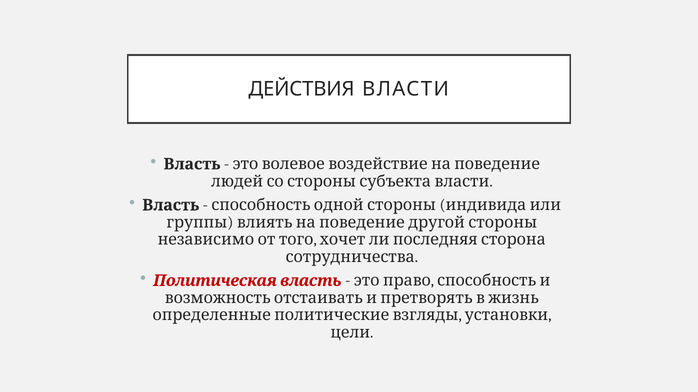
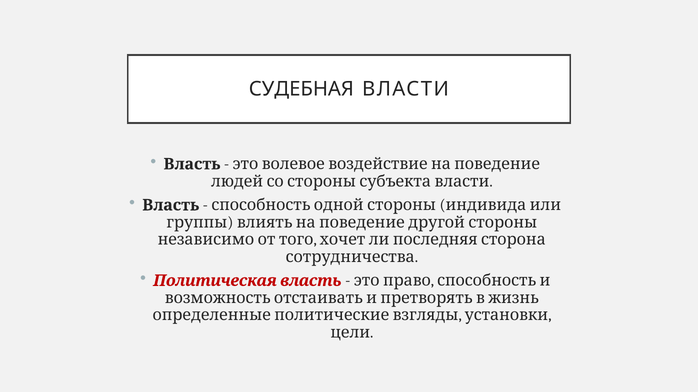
ДЕЙСТВИЯ: ДЕЙСТВИЯ -> СУДЕБНАЯ (301, 89)
